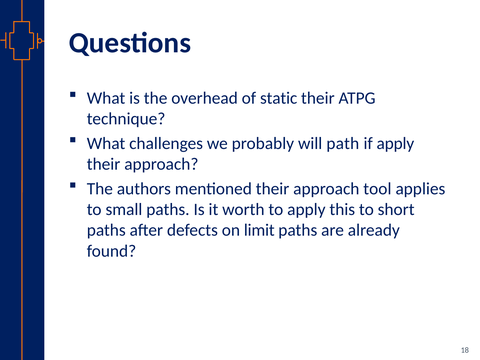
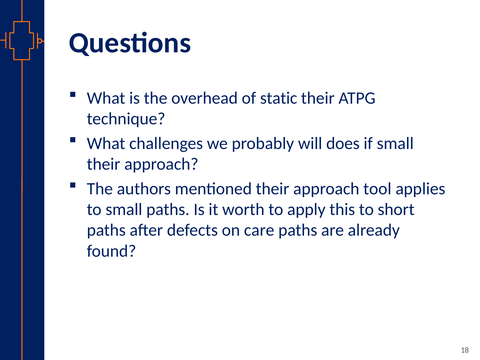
path: path -> does (343, 143)
if apply: apply -> small (395, 143)
limit: limit -> care (259, 230)
